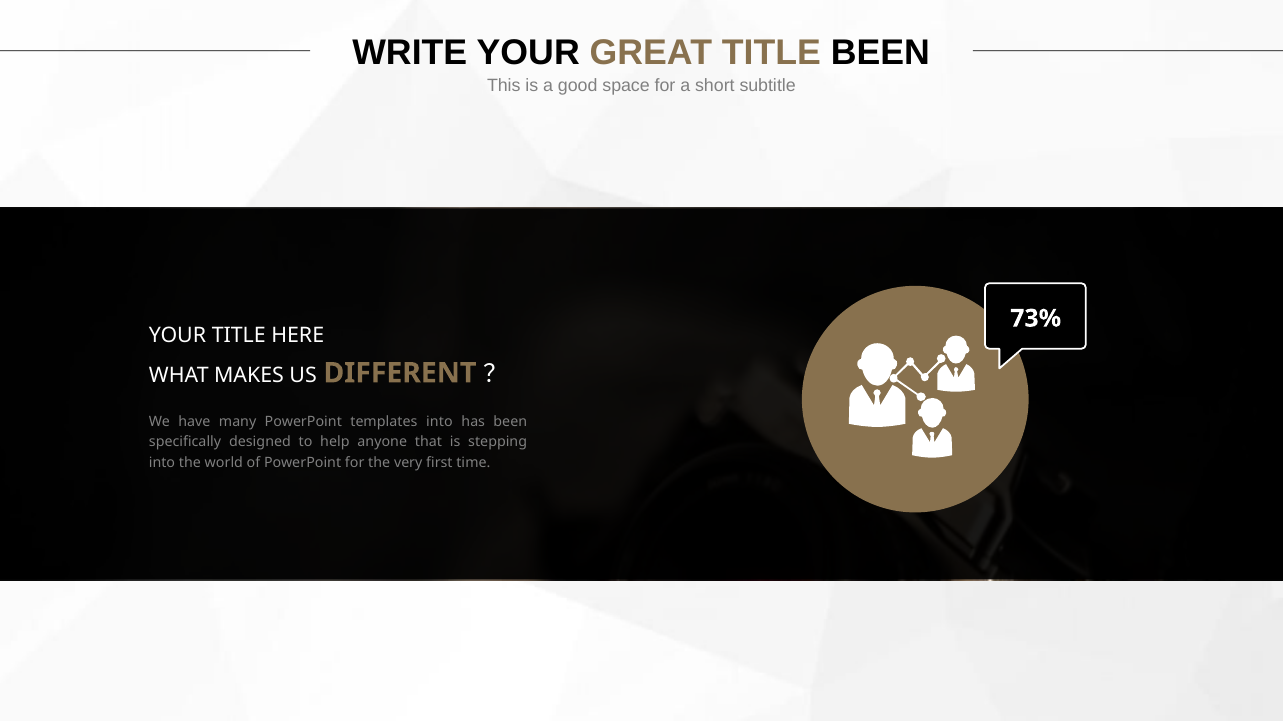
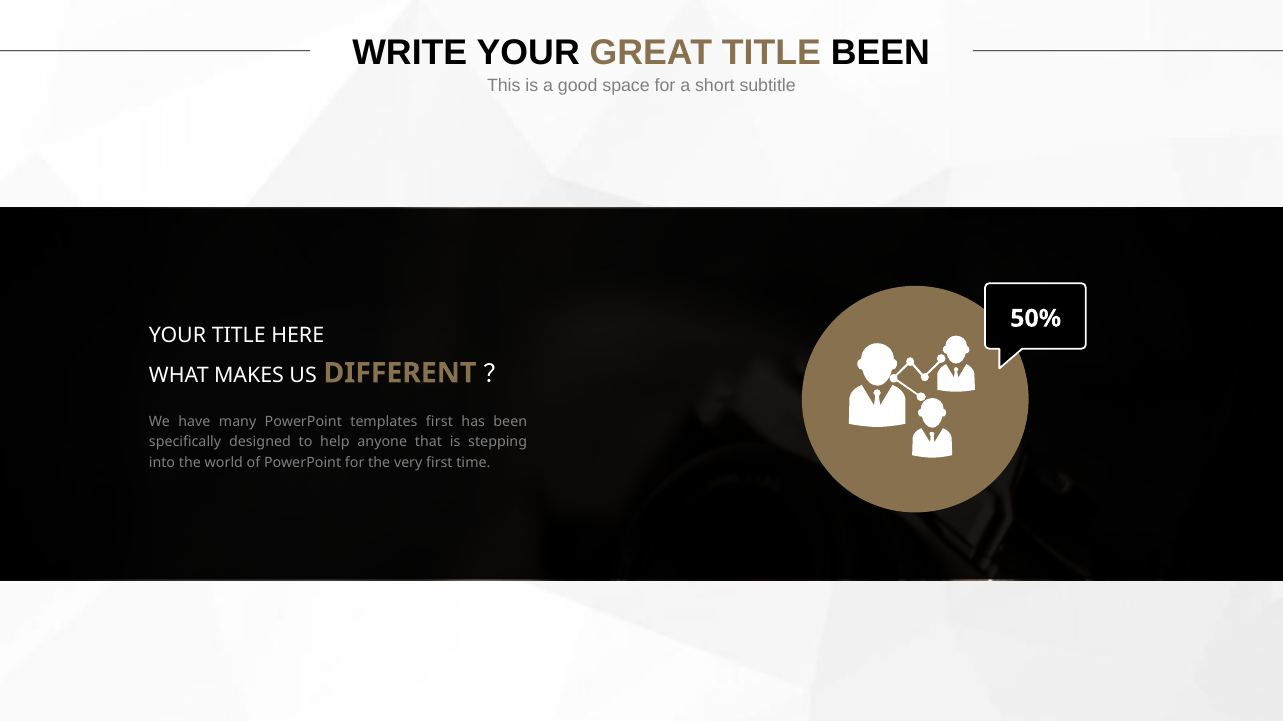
73%: 73% -> 50% (1036, 319)
templates into: into -> first (439, 422)
